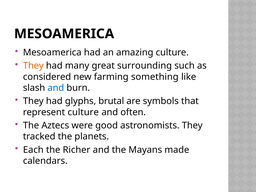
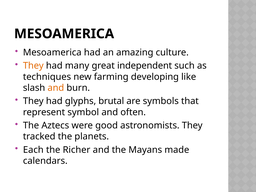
surrounding: surrounding -> independent (145, 66)
considered: considered -> techniques (47, 77)
something: something -> developing (155, 77)
and colour: blue -> orange (56, 88)
represent culture: culture -> symbol (83, 112)
